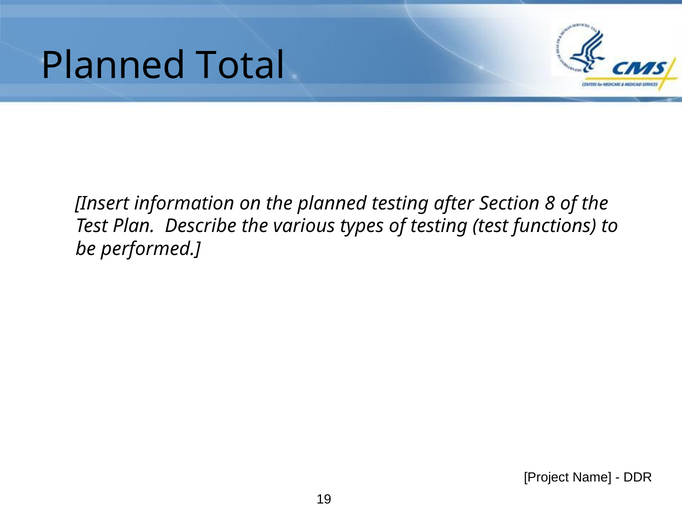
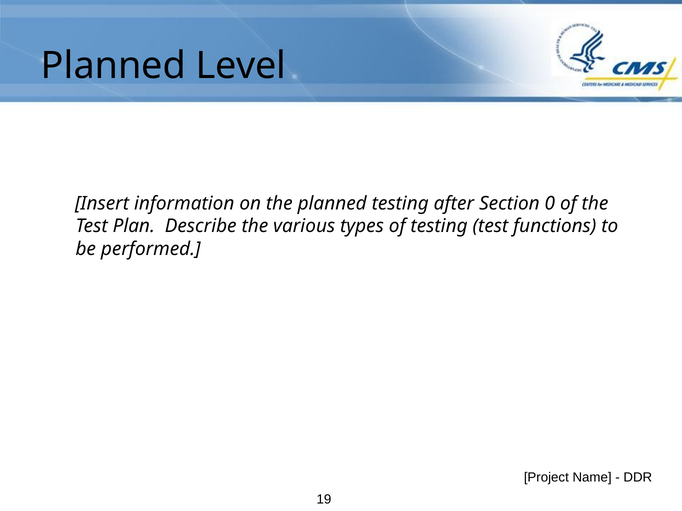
Total: Total -> Level (241, 66)
8: 8 -> 0 (550, 204)
